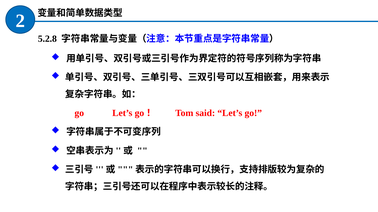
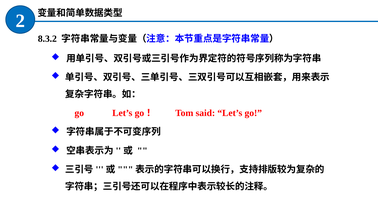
5.2.8: 5.2.8 -> 8.3.2 (47, 39)
